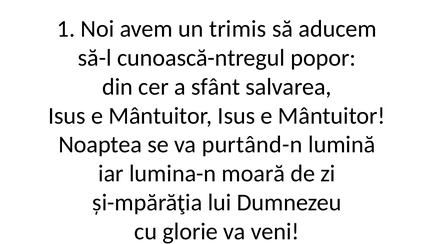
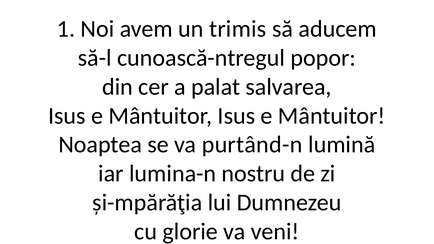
sfânt: sfânt -> palat (216, 87)
moară: moară -> nostru (253, 174)
